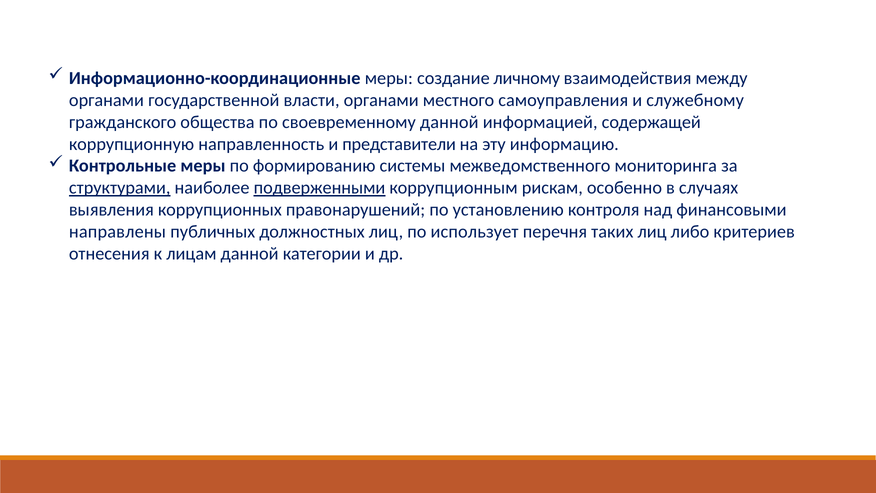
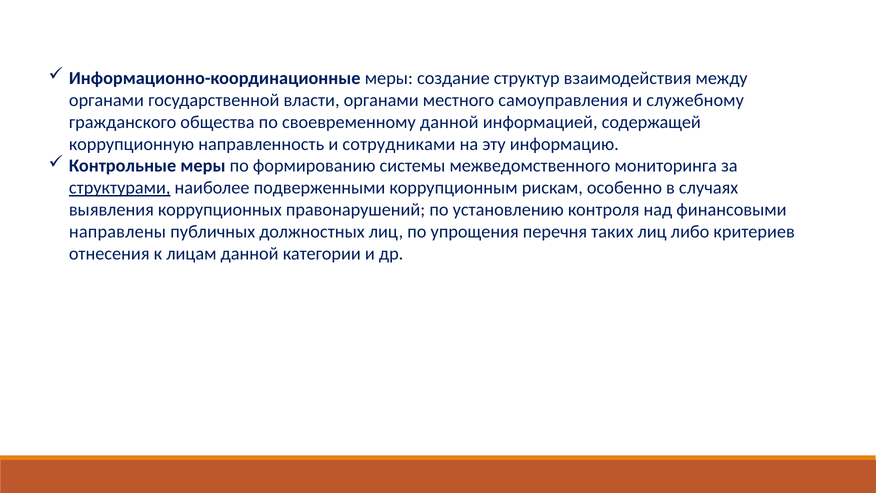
личному: личному -> структур (527, 78)
представители: представители -> сотрудниками (399, 144)
подверженными underline: present -> none (319, 188)
использует: использует -> упрощения (475, 232)
